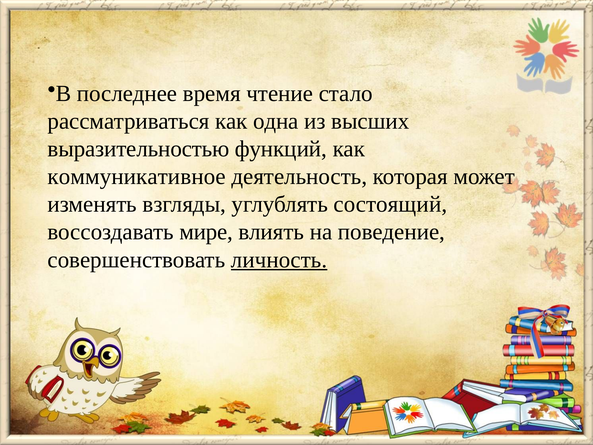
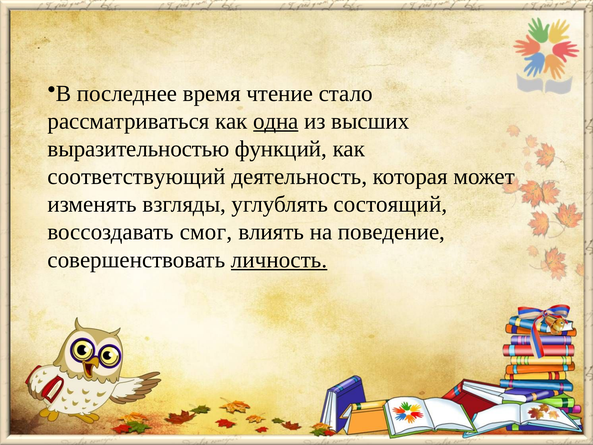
одна underline: none -> present (276, 121)
коммуникативное: коммуникативное -> соответствующий (137, 177)
мире: мире -> смог (206, 232)
